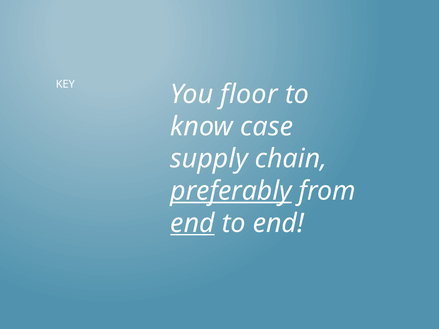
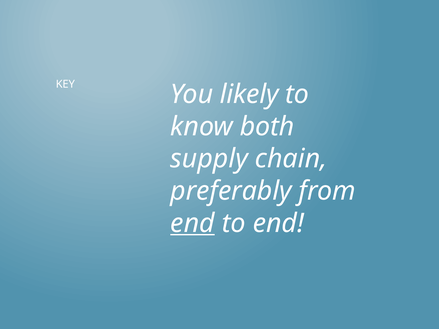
floor: floor -> likely (249, 94)
case: case -> both (267, 127)
preferably underline: present -> none (231, 191)
